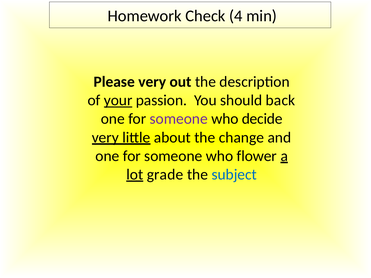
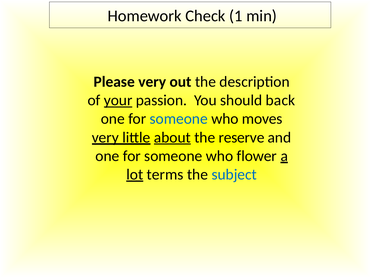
4: 4 -> 1 (236, 16)
someone colour: purple -> blue (179, 119)
decide: decide -> moves (262, 119)
about underline: none -> present (172, 138)
change: change -> reserve (242, 138)
grade: grade -> terms (165, 175)
